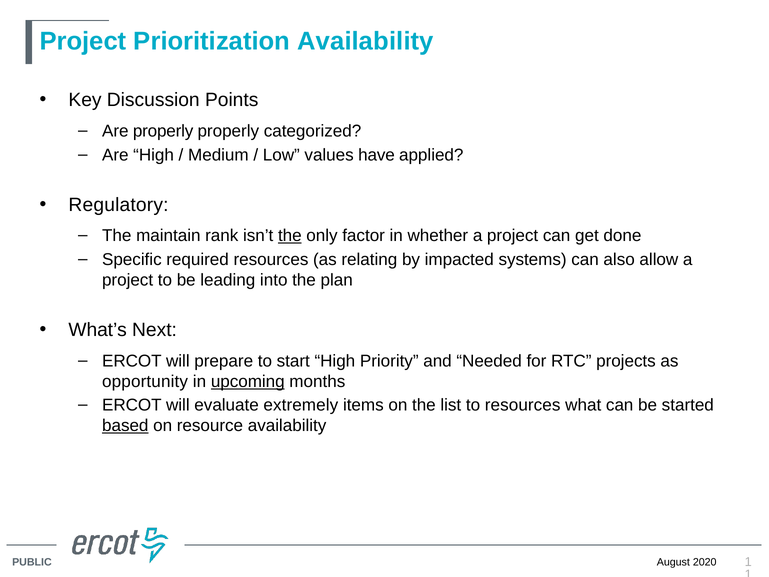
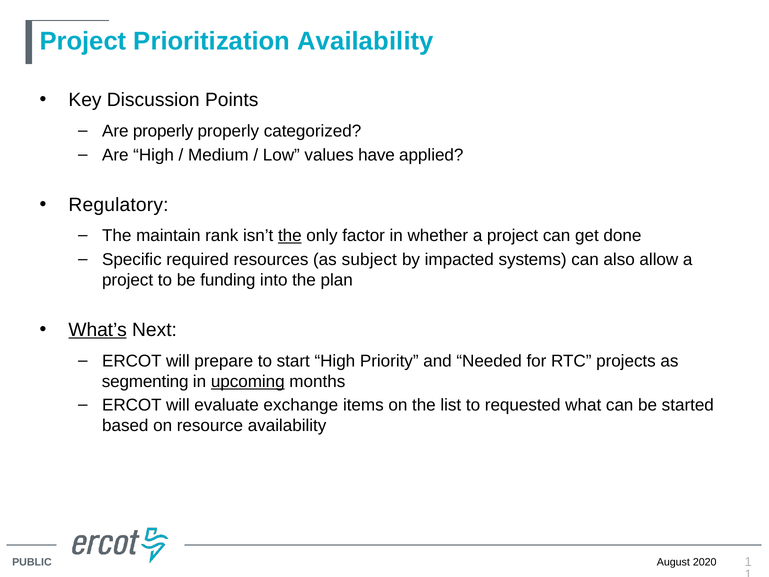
relating: relating -> subject (369, 260)
leading: leading -> funding (228, 280)
What’s underline: none -> present (98, 330)
opportunity: opportunity -> segmenting (145, 381)
extremely: extremely -> exchange (301, 405)
to resources: resources -> requested (523, 405)
based underline: present -> none (125, 426)
